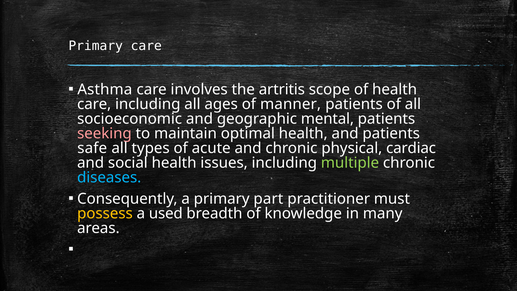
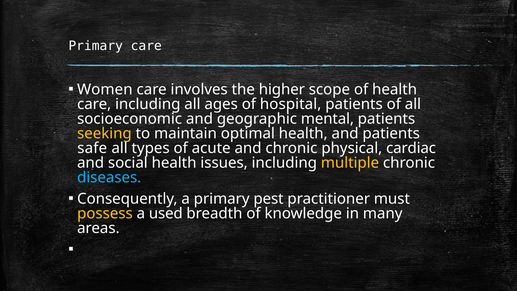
Asthma: Asthma -> Women (105, 89)
artritis: artritis -> higher (282, 89)
manner: manner -> hospital (291, 104)
seeking colour: pink -> yellow (104, 133)
multiple colour: light green -> yellow (350, 163)
part: part -> pest (269, 199)
